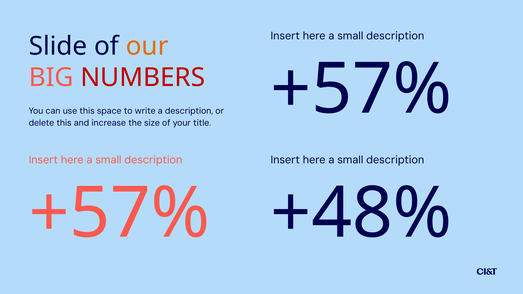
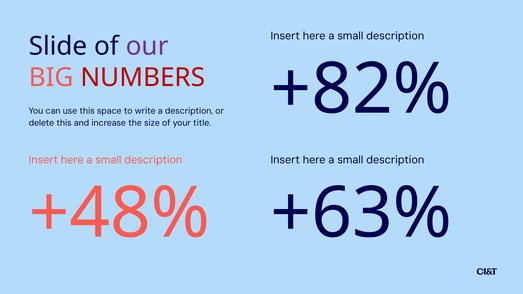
our colour: orange -> purple (147, 46)
+57%: +57% -> +82% (361, 90)
+57%: +57% -> +48% (119, 214)
+48%: +48% -> +63% (361, 214)
